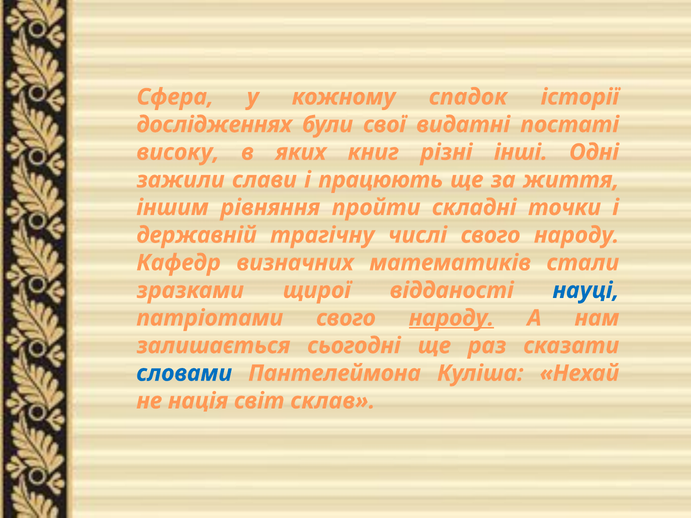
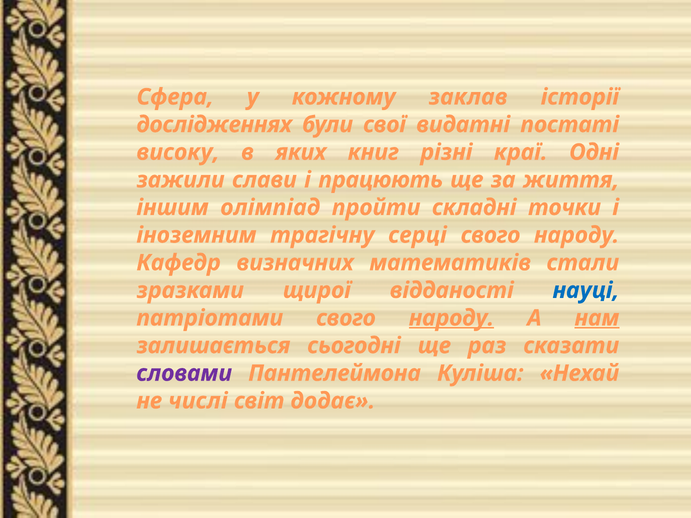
спадок: спадок -> заклав (468, 97)
інші: інші -> краї (521, 152)
рівняння: рівняння -> олімпіад (270, 208)
державній: державній -> іноземним (196, 235)
числі: числі -> серці (418, 235)
нам underline: none -> present (597, 318)
словами colour: blue -> purple (184, 373)
нація: нація -> числі (198, 401)
склав: склав -> додає (333, 401)
